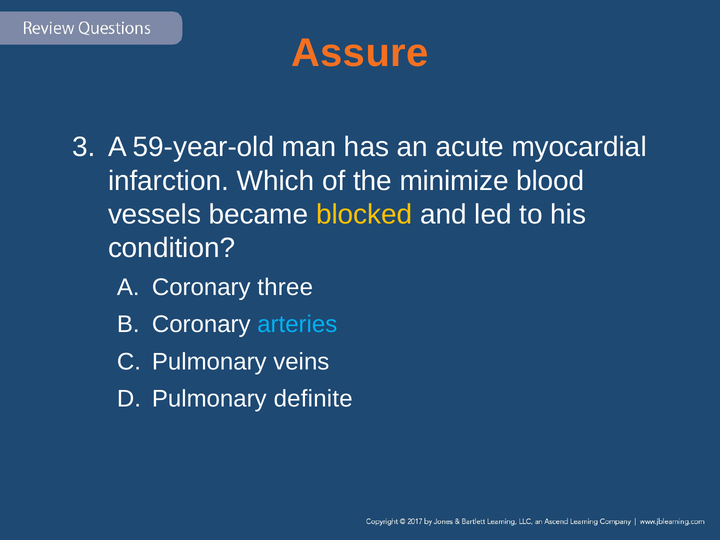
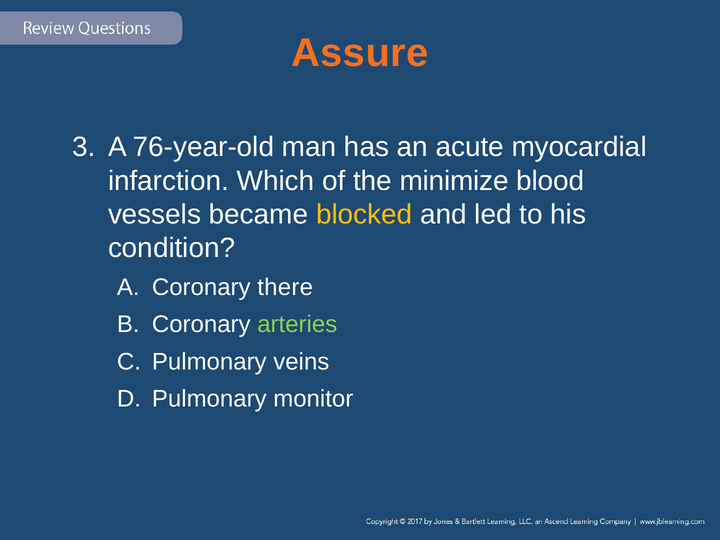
59-year-old: 59-year-old -> 76-year-old (203, 147)
three: three -> there (285, 287)
arteries colour: light blue -> light green (297, 325)
definite: definite -> monitor (313, 399)
